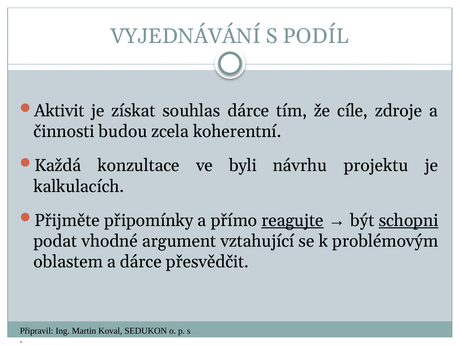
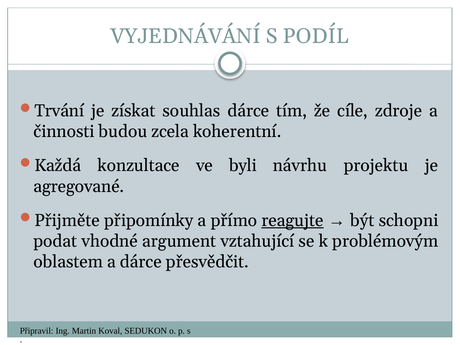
Aktivit: Aktivit -> Trvání (59, 111)
kalkulacích: kalkulacích -> agregované (79, 186)
schopni underline: present -> none (409, 220)
